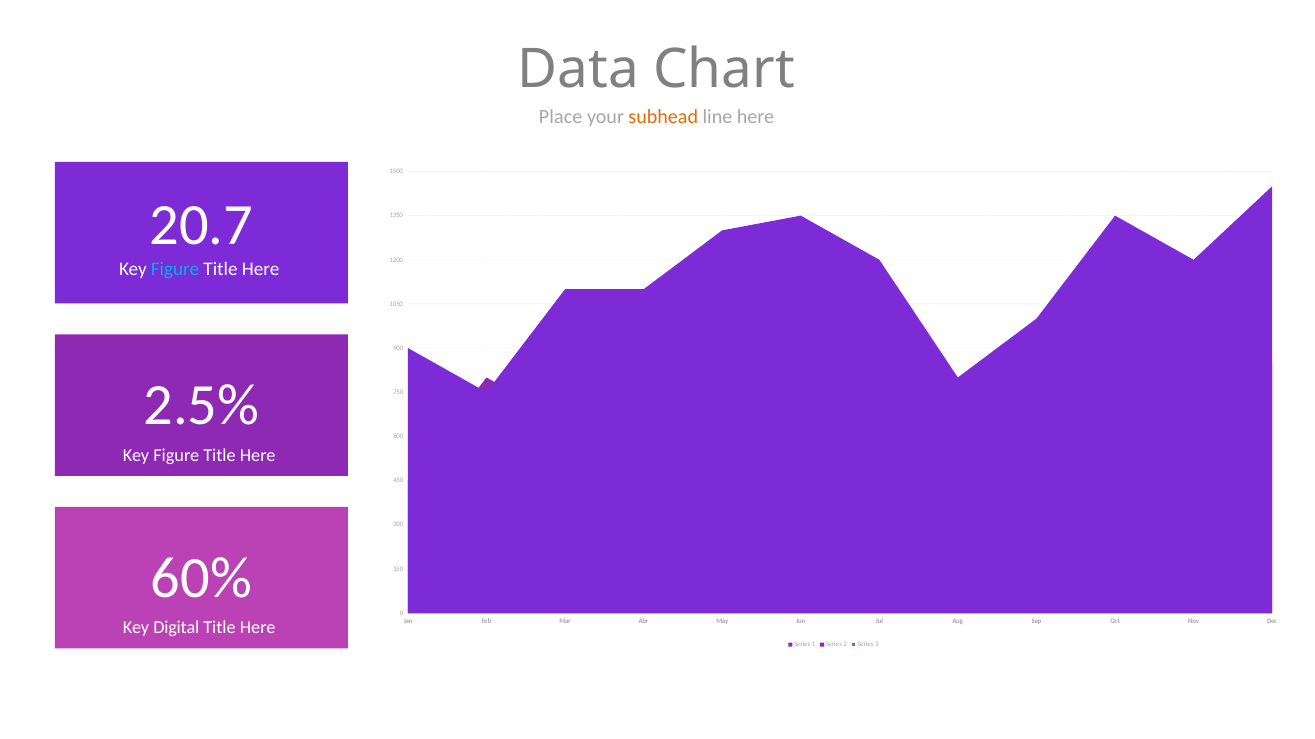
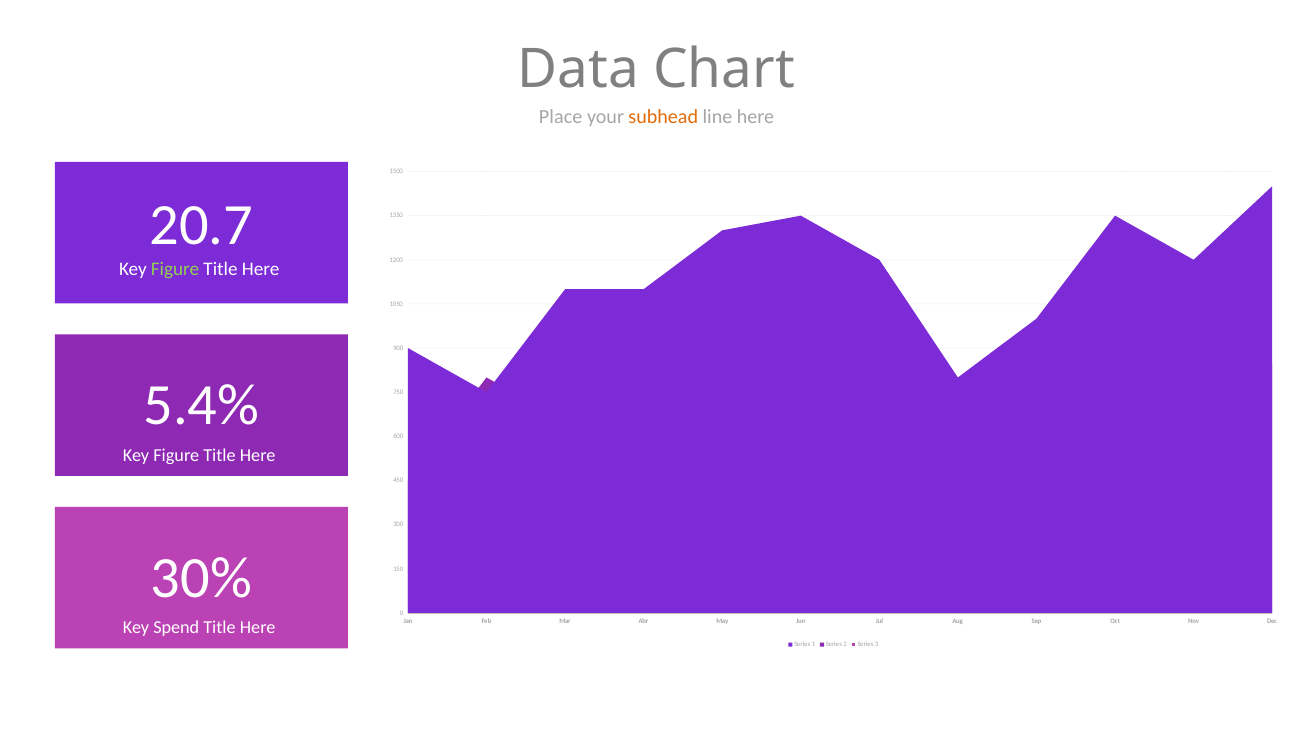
Figure colour: light blue -> light green (175, 269)
2.5%: 2.5% -> 5.4% (201, 406)
60%: 60% -> 30% (201, 579)
Digital: Digital -> Spend (176, 628)
